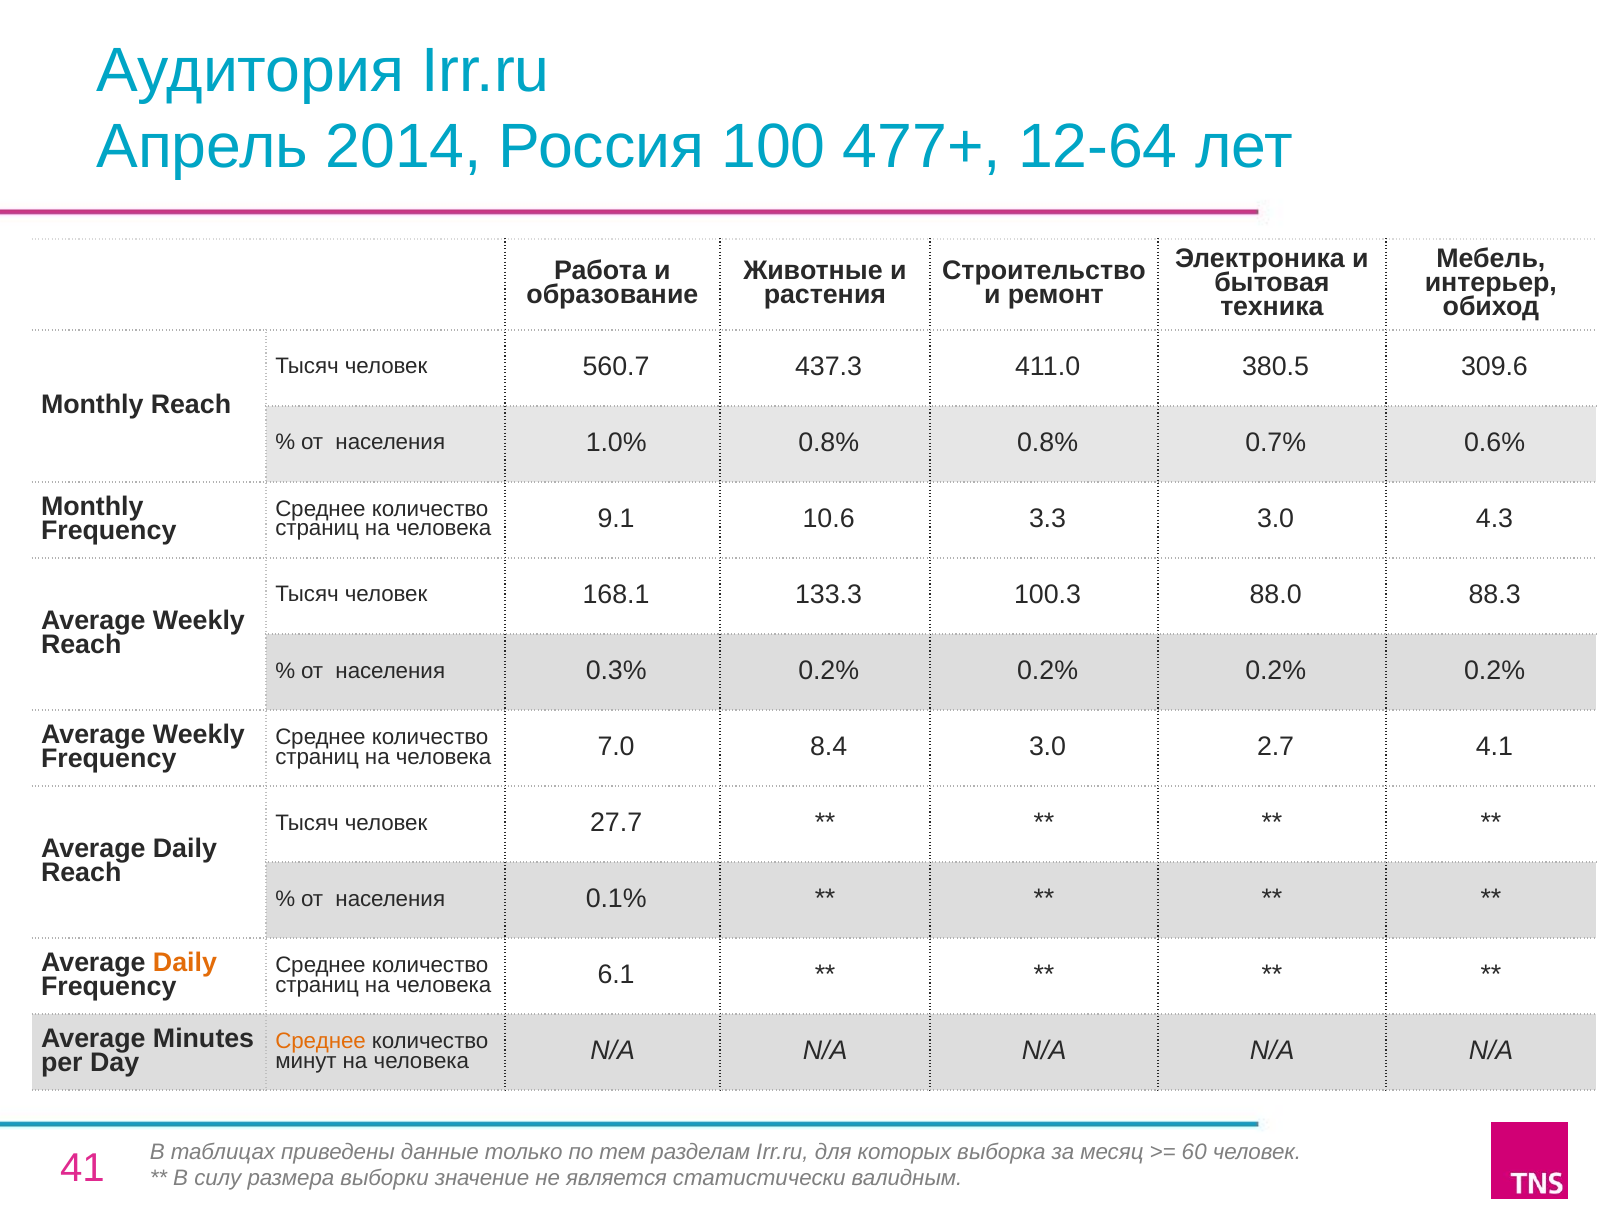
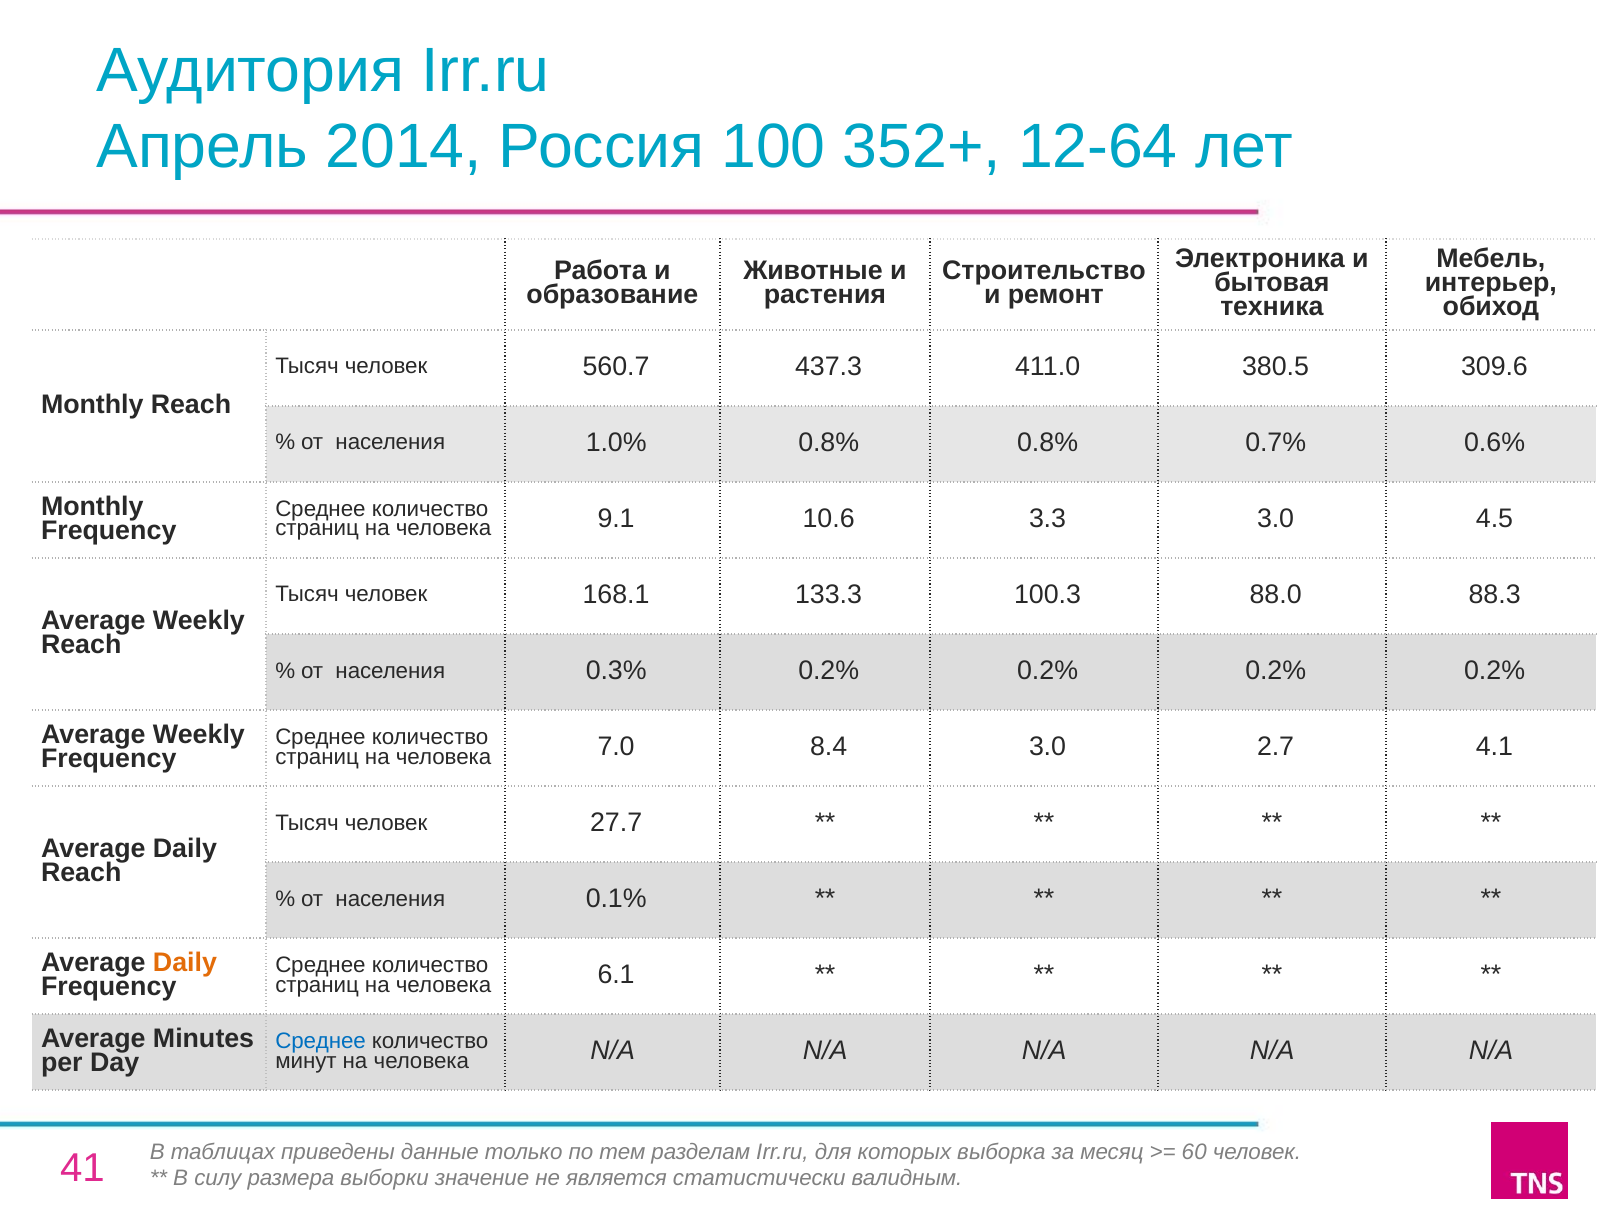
477+: 477+ -> 352+ (922, 146)
4.3: 4.3 -> 4.5 (1495, 518)
Среднее colour: orange -> blue (321, 1041)
